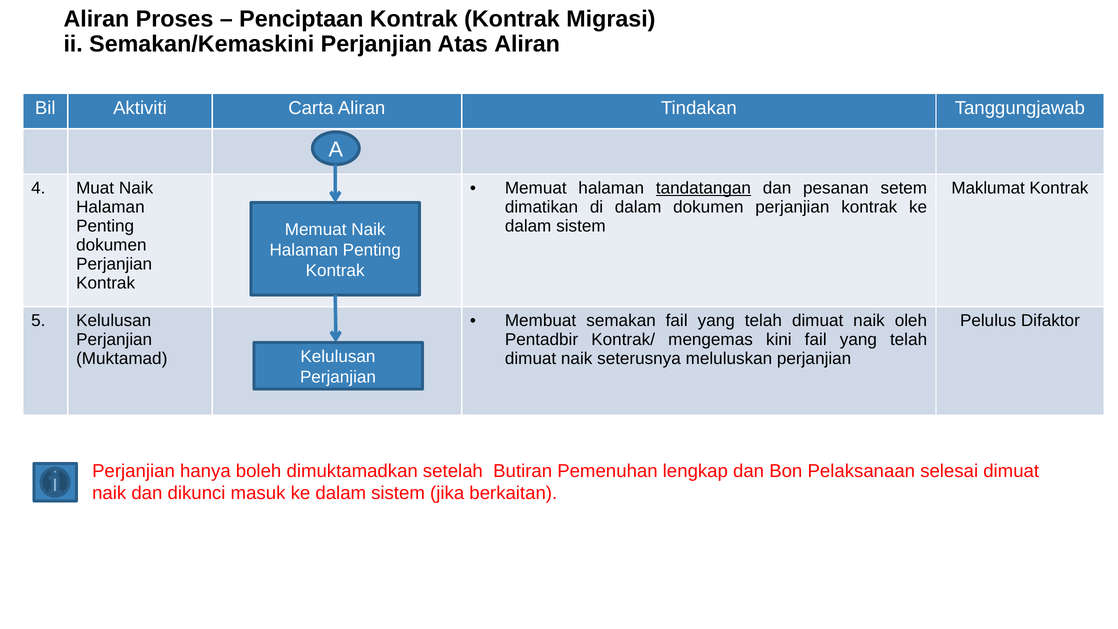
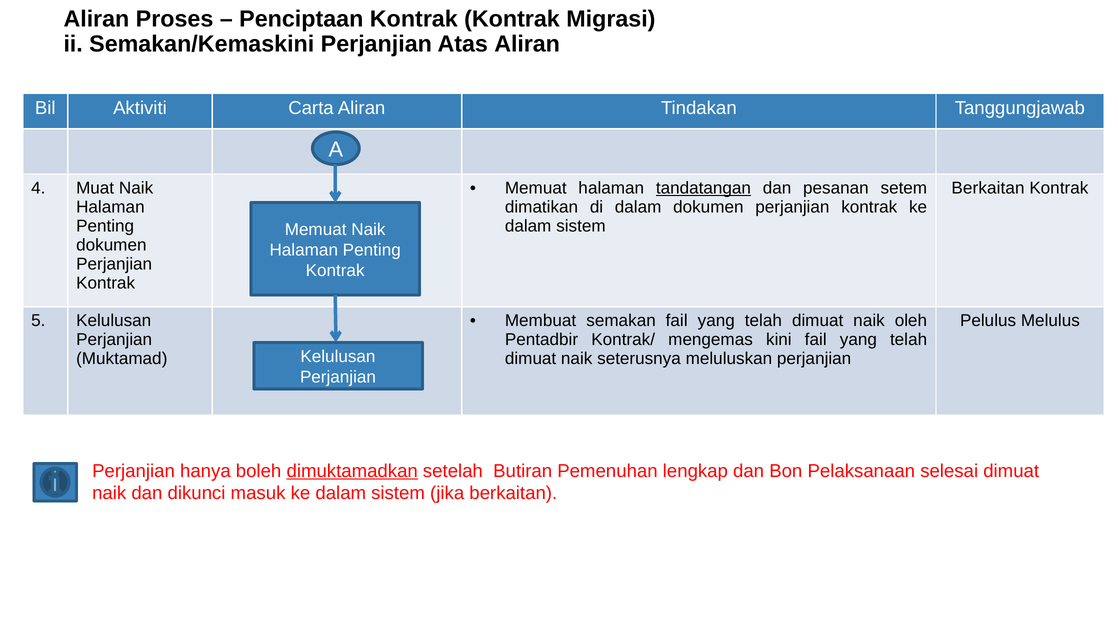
Maklumat: Maklumat -> Berkaitan (988, 188)
Difaktor: Difaktor -> Melulus (1050, 321)
dimuktamadkan underline: none -> present (352, 471)
